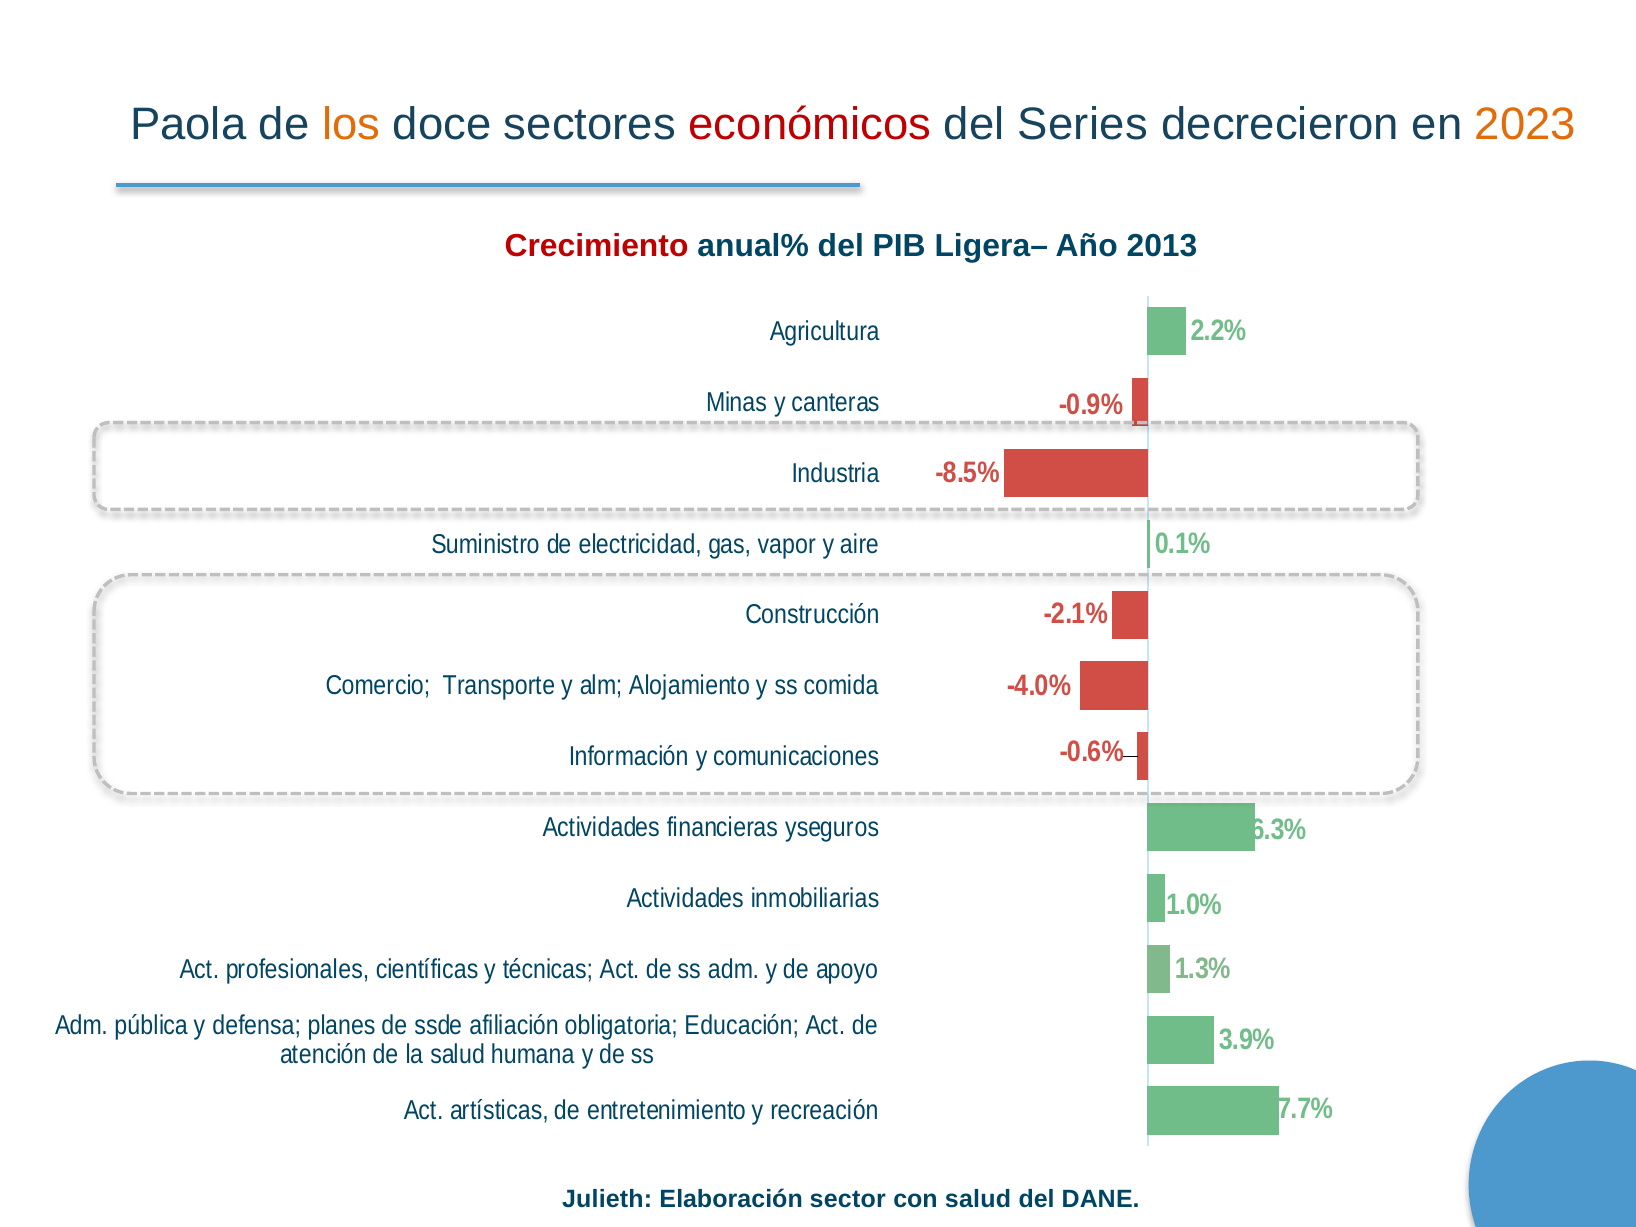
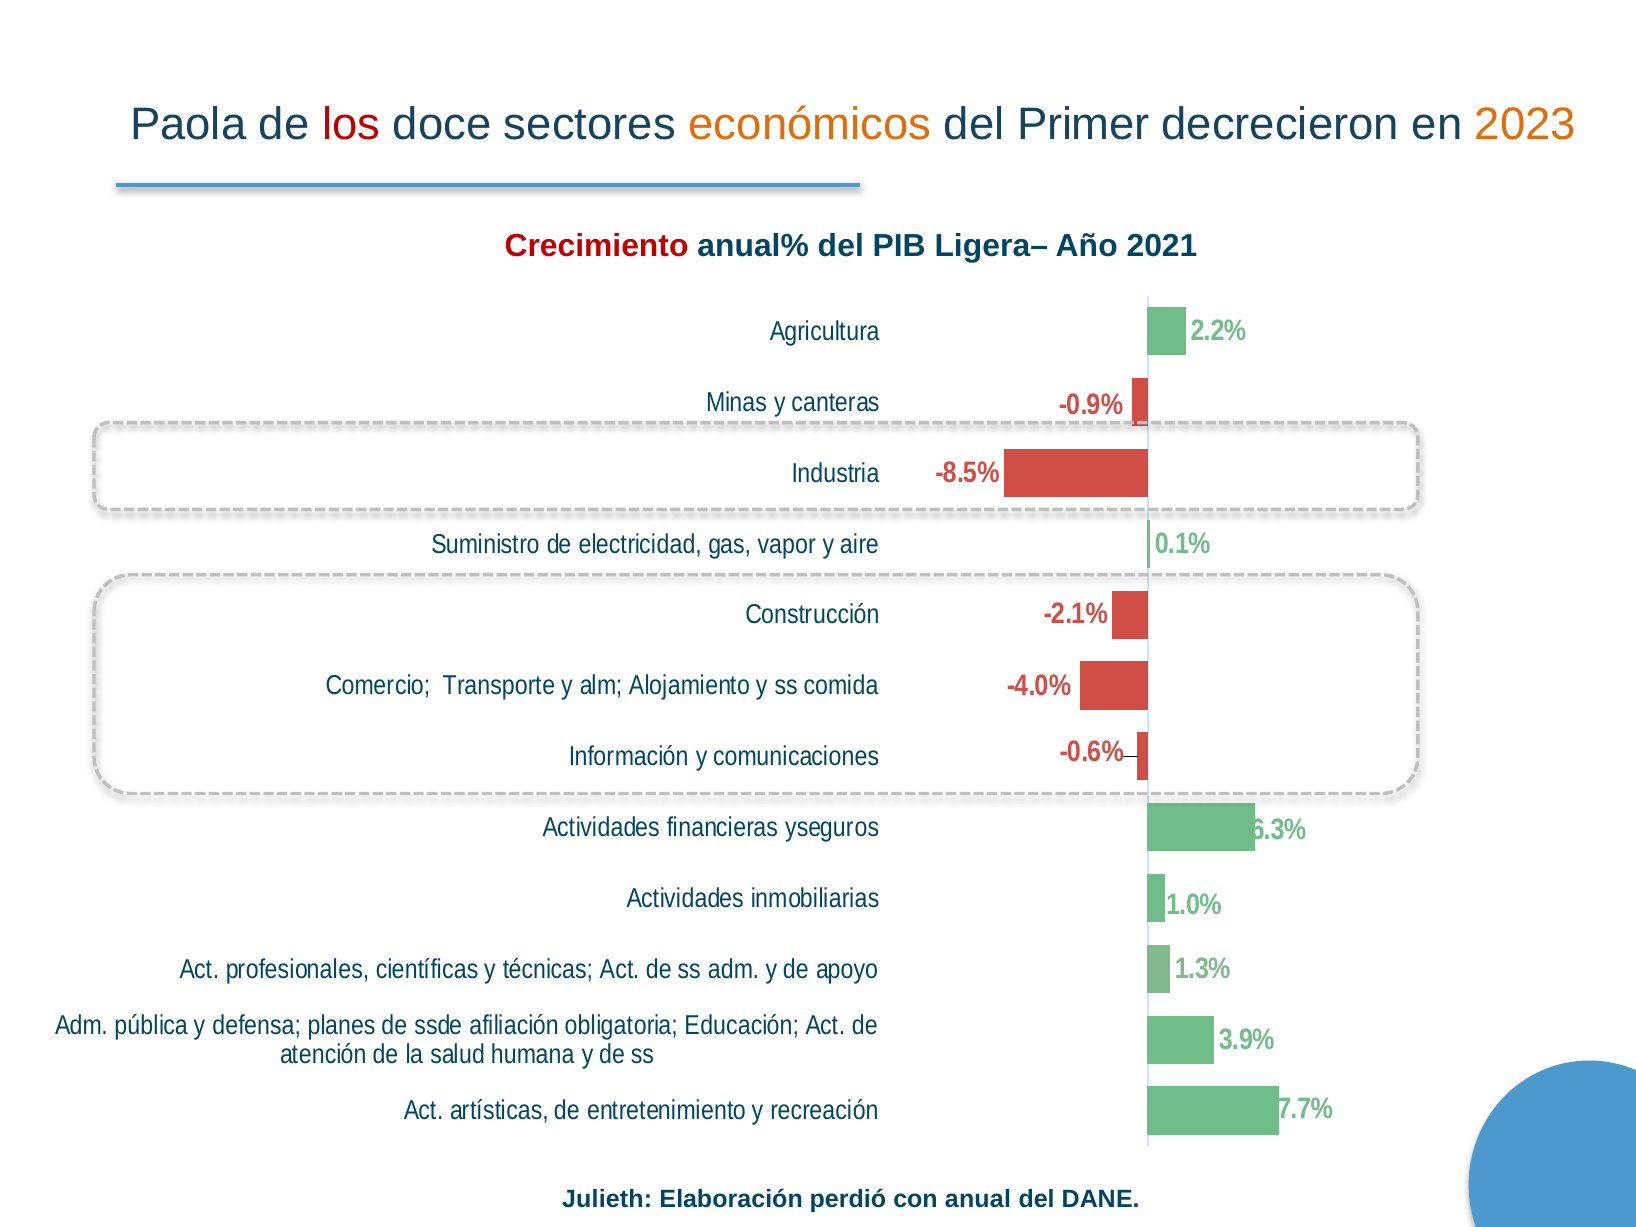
los colour: orange -> red (351, 124)
económicos colour: red -> orange (810, 124)
Series: Series -> Primer (1083, 124)
2013: 2013 -> 2021 (1162, 246)
sector: sector -> perdió (848, 1200)
con salud: salud -> anual (978, 1200)
